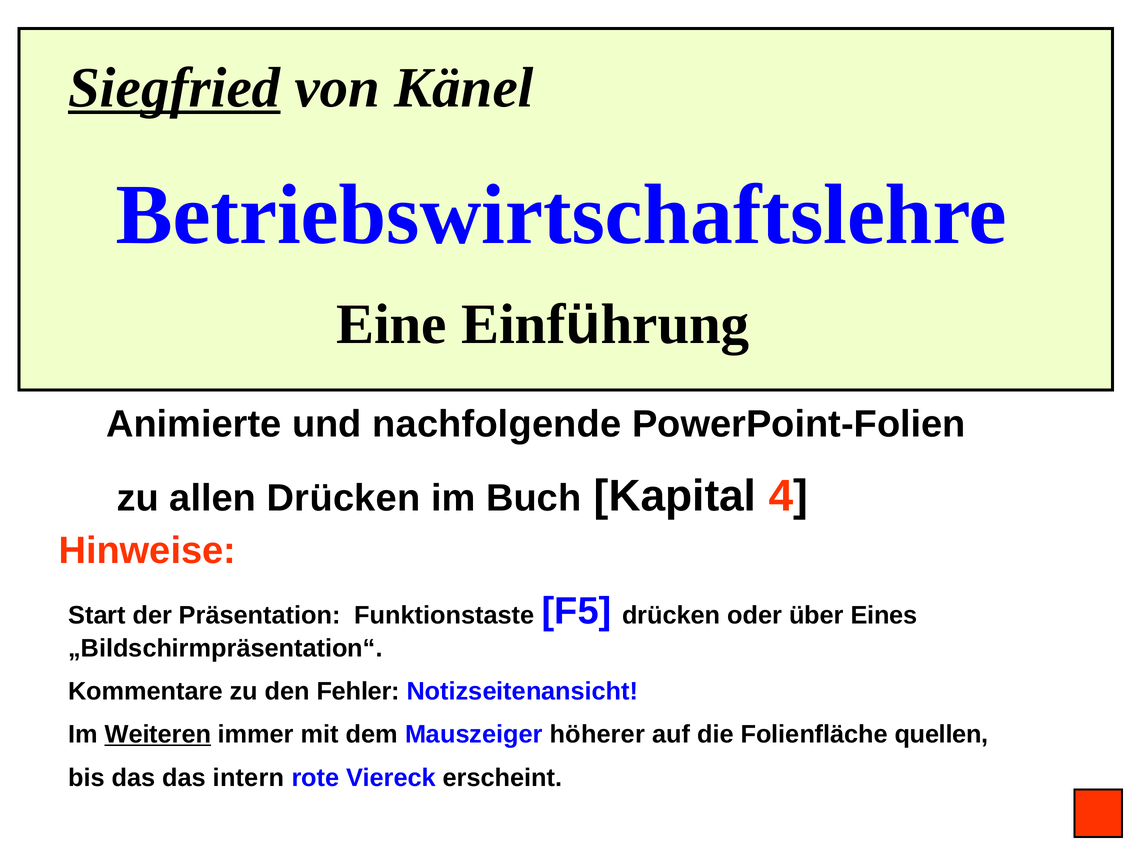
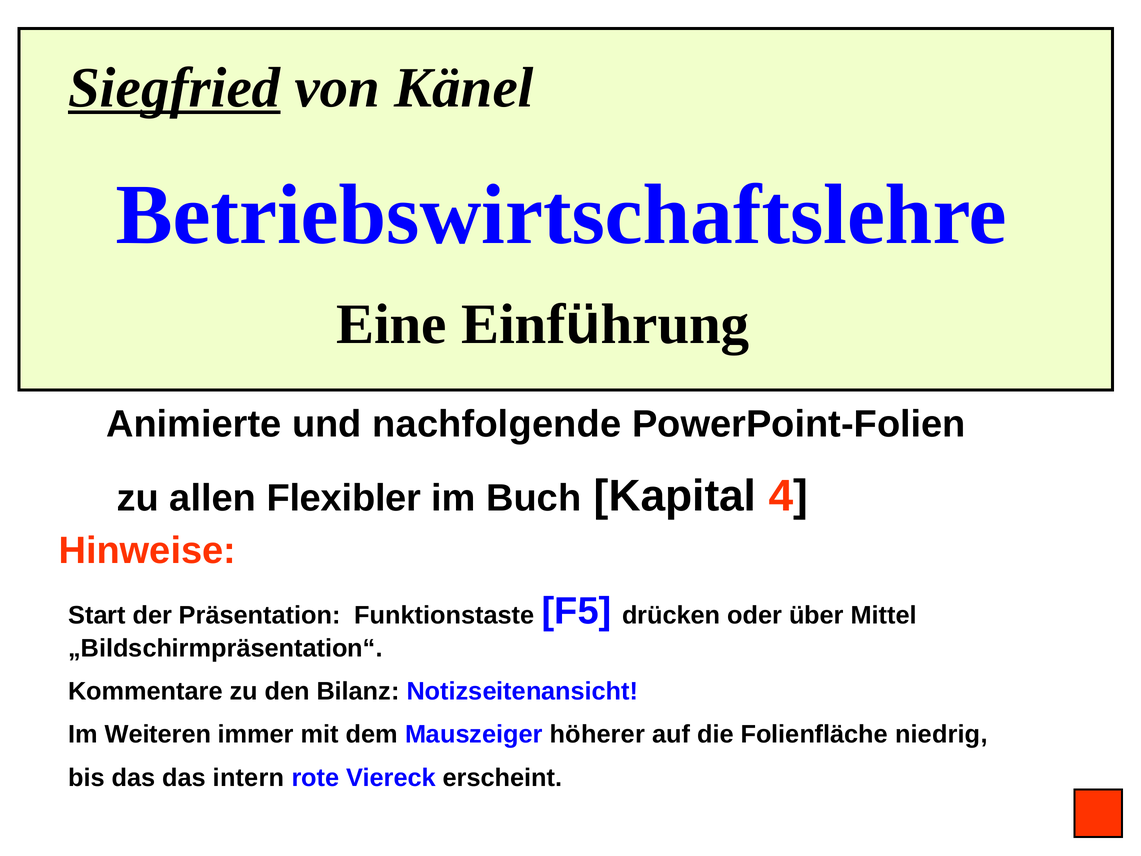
allen Drücken: Drücken -> Flexibler (344, 498)
Eines: Eines -> Mittel (884, 615)
Fehler: Fehler -> Bilanz (358, 691)
Weiteren underline: present -> none (158, 734)
quellen: quellen -> niedrig (941, 734)
